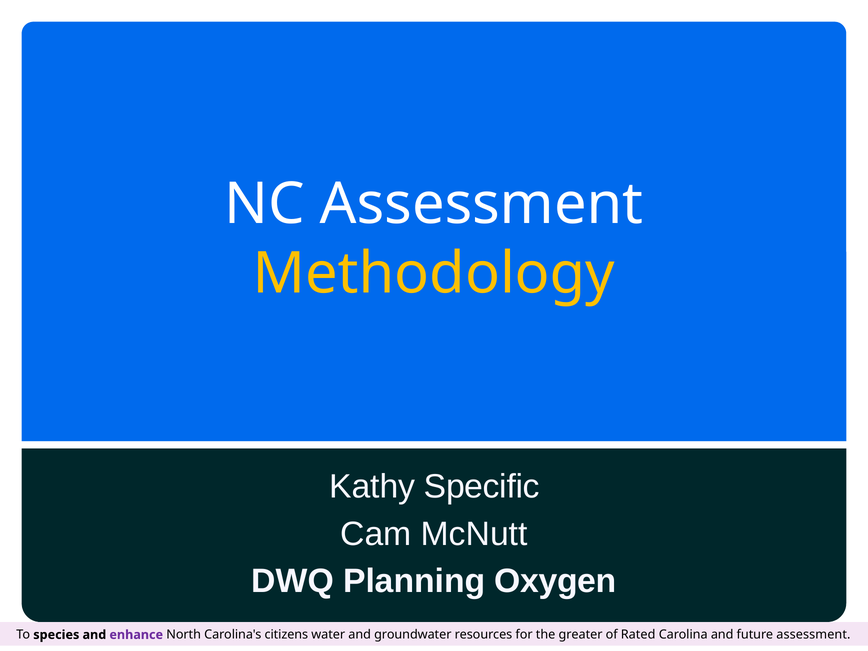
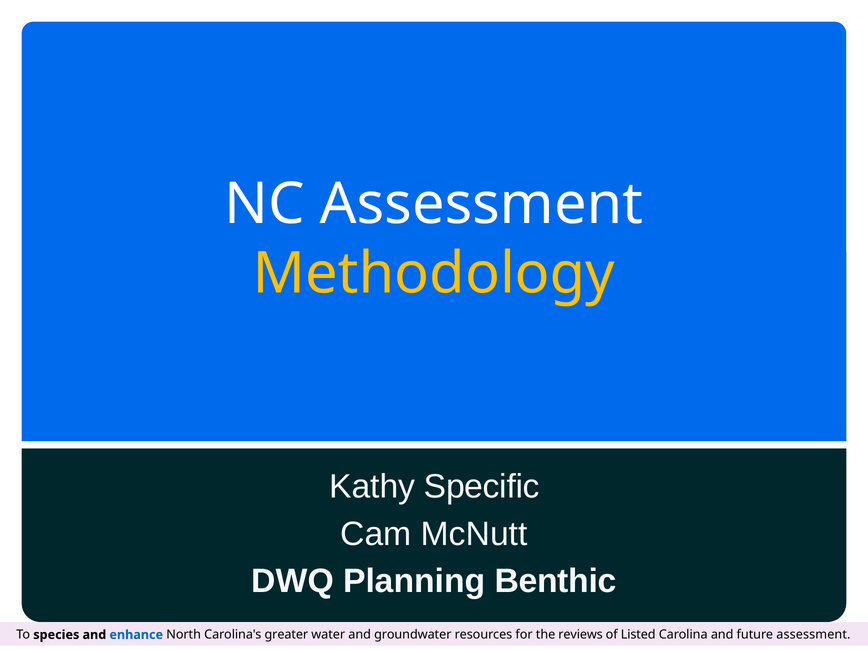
Oxygen: Oxygen -> Benthic (555, 581)
enhance colour: purple -> blue (136, 635)
citizens: citizens -> greater (286, 635)
greater: greater -> reviews (581, 635)
Rated: Rated -> Listed (638, 635)
